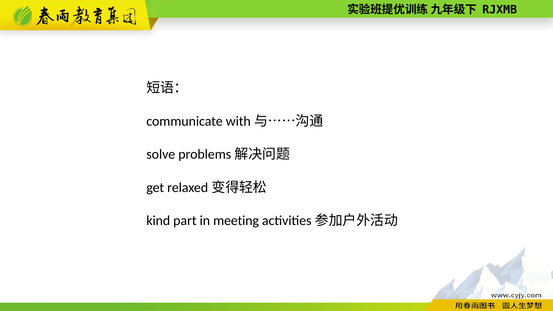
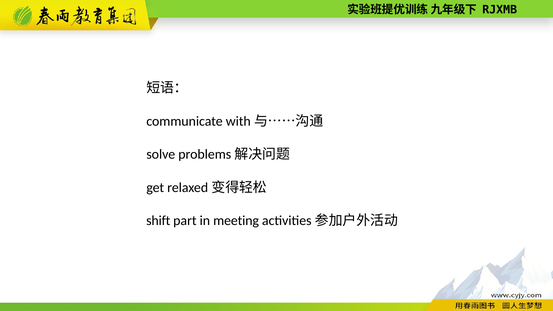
kind: kind -> shift (158, 221)
